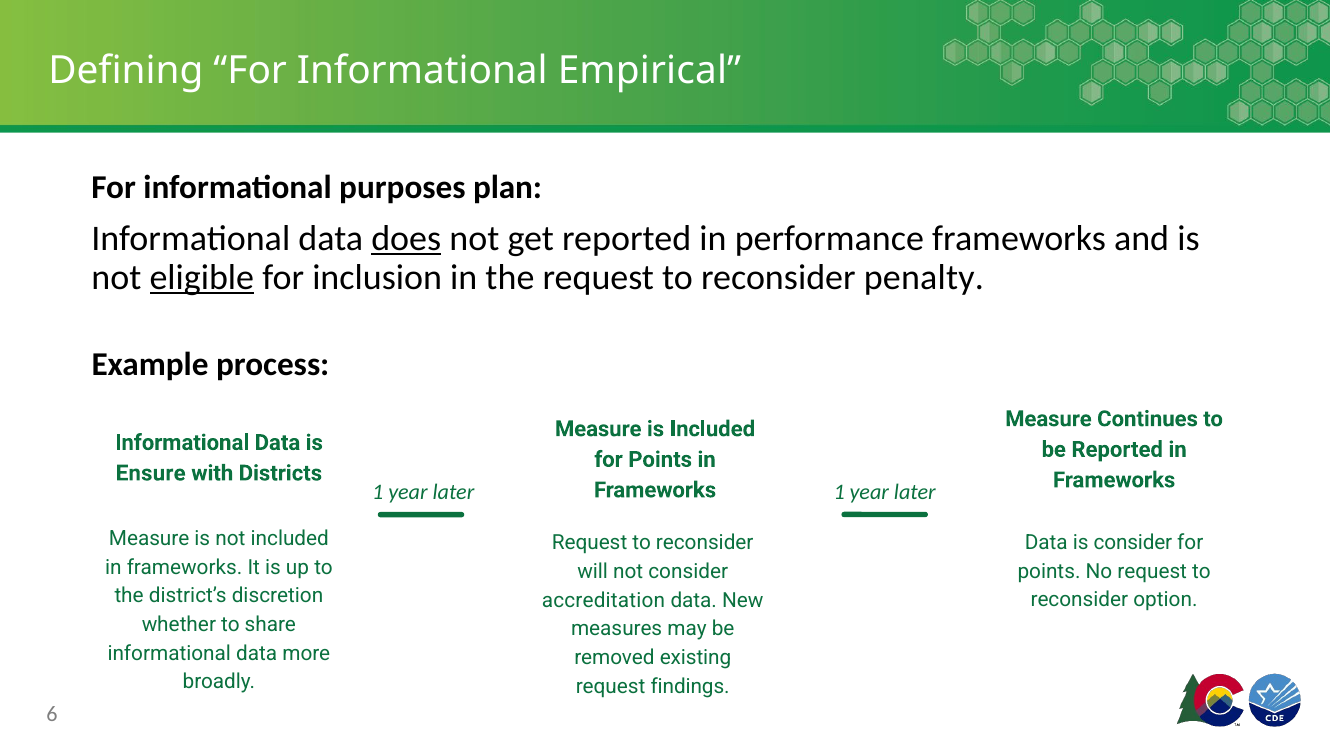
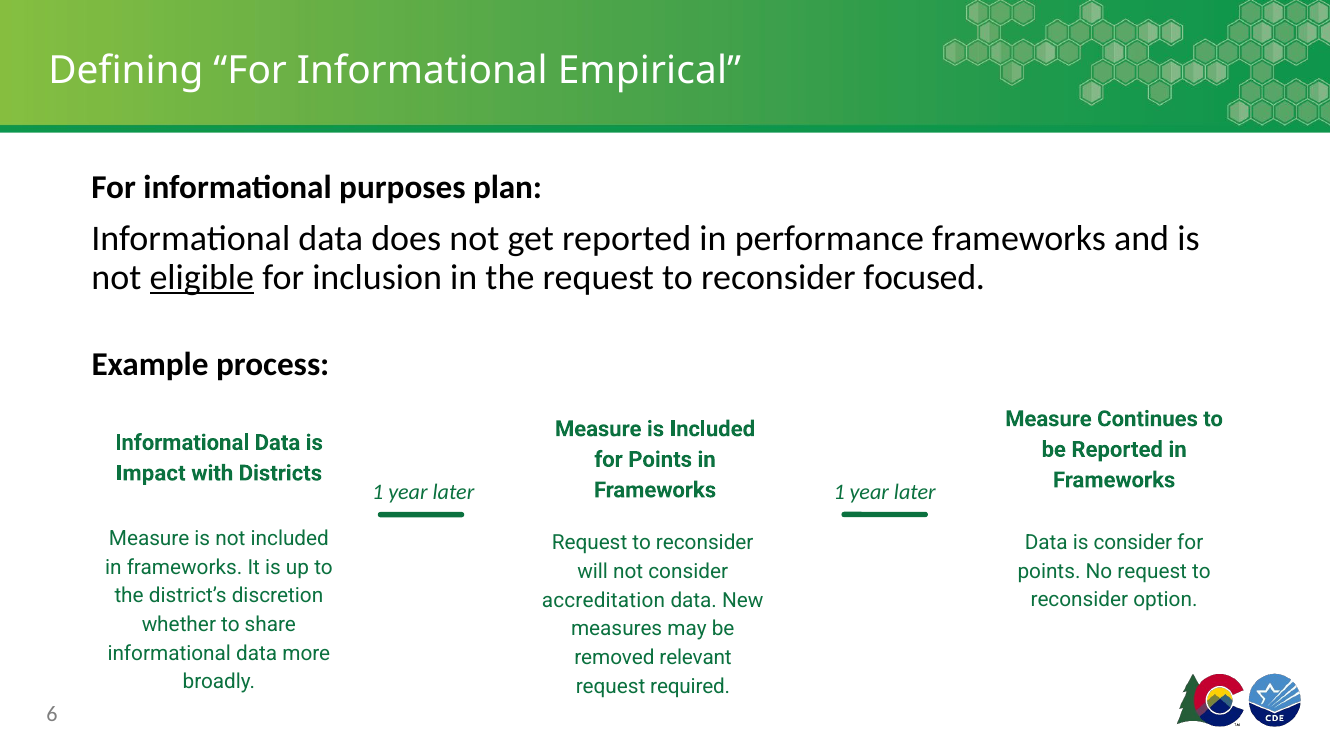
does underline: present -> none (406, 239)
penalty: penalty -> focused (924, 278)
Ensure: Ensure -> Impact (151, 473)
existing: existing -> relevant (696, 658)
findings: findings -> required (690, 686)
